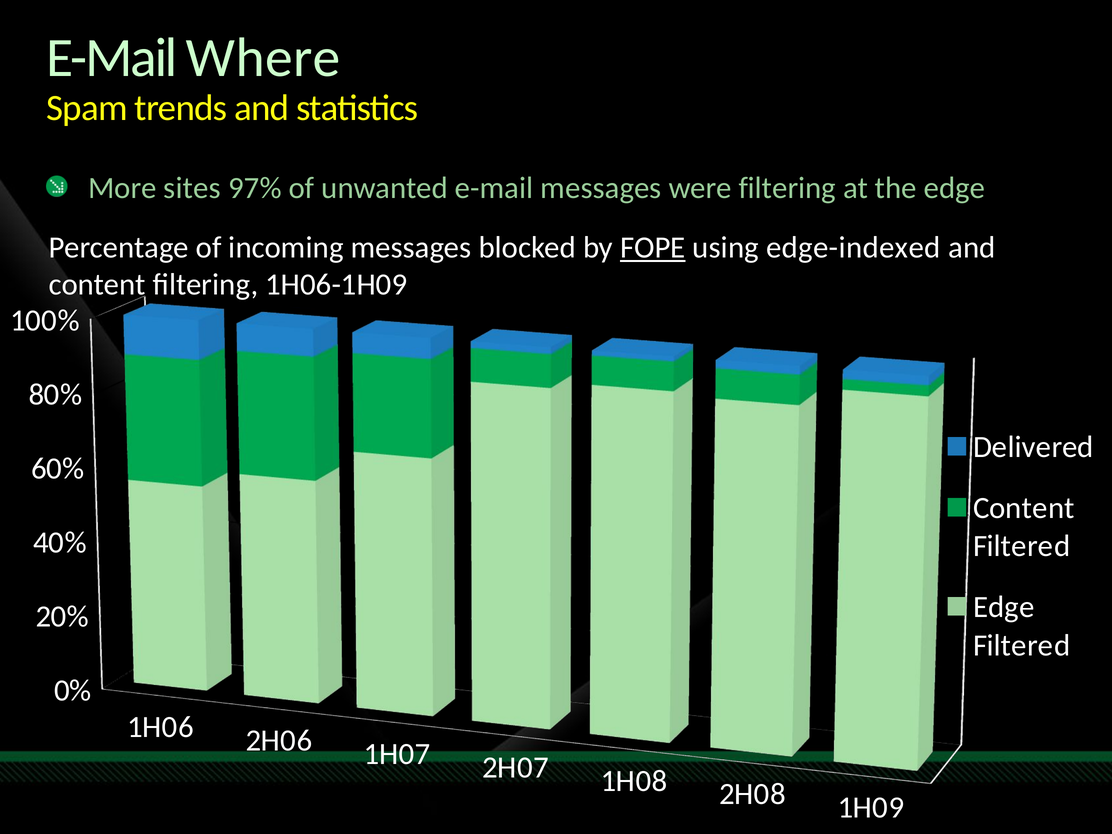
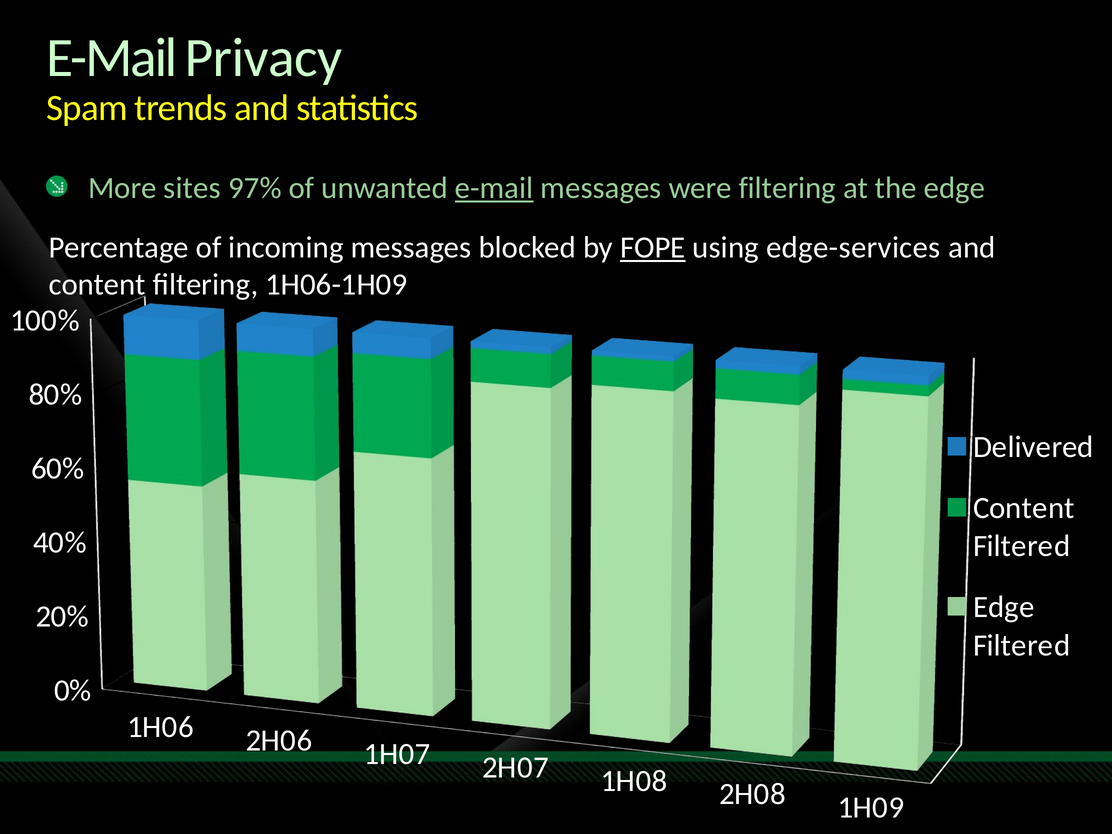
Where: Where -> Privacy (264, 58)
e-mail underline: none -> present (494, 188)
edge-indexed: edge-indexed -> edge-services (853, 248)
